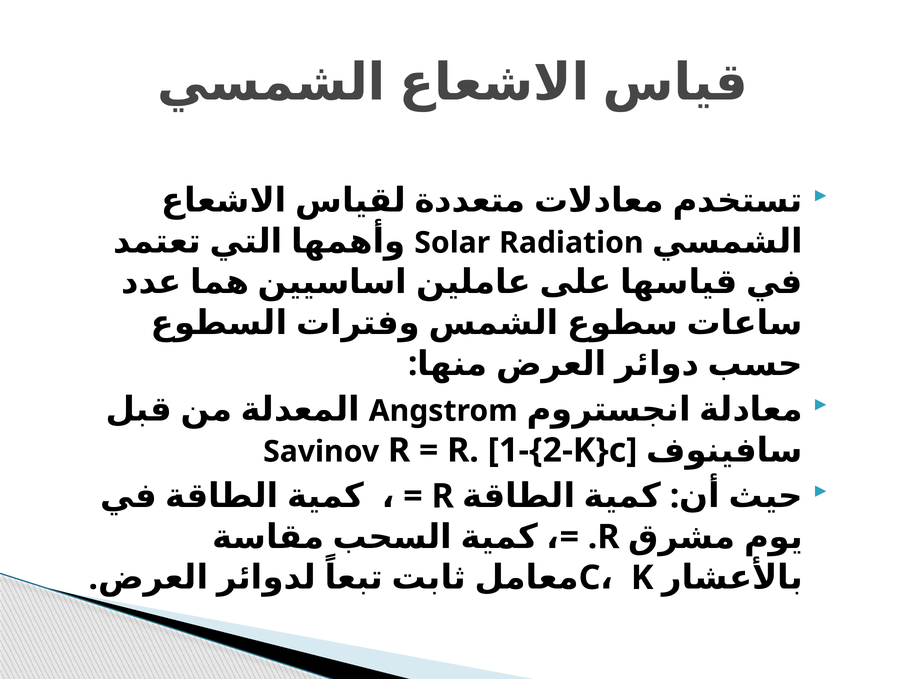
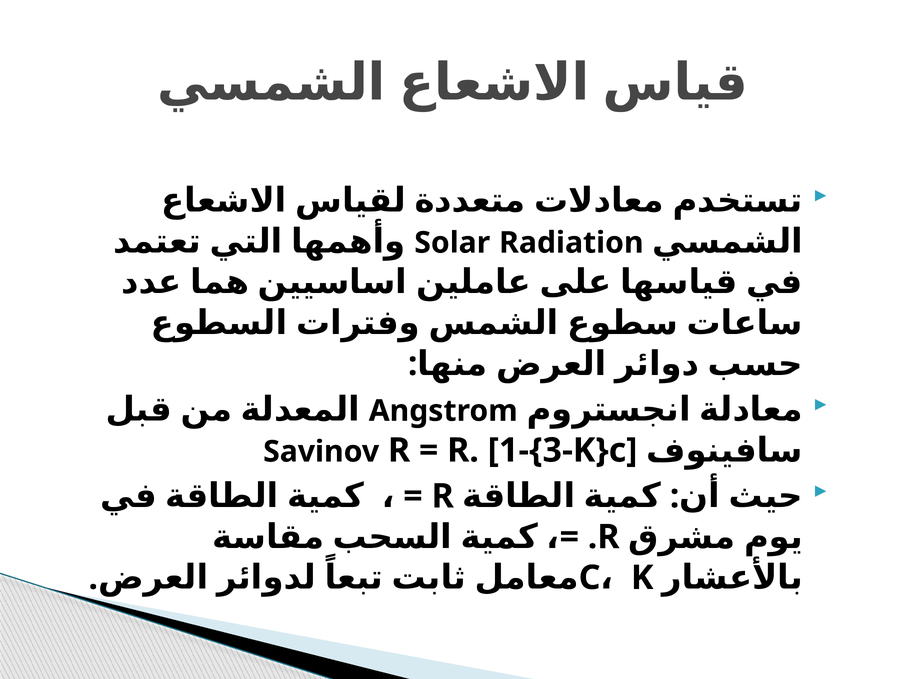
1-{2-K}c: 1-{2-K}c -> 1-{3-K}c (563, 450)
